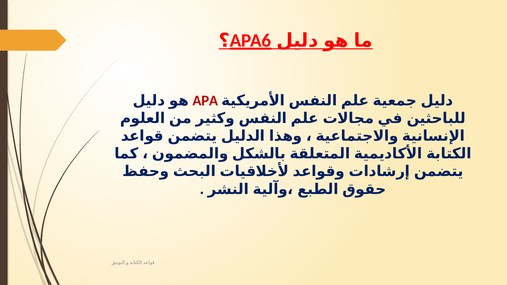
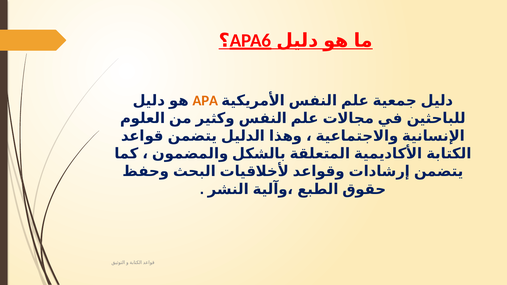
APA colour: red -> orange (205, 101)
